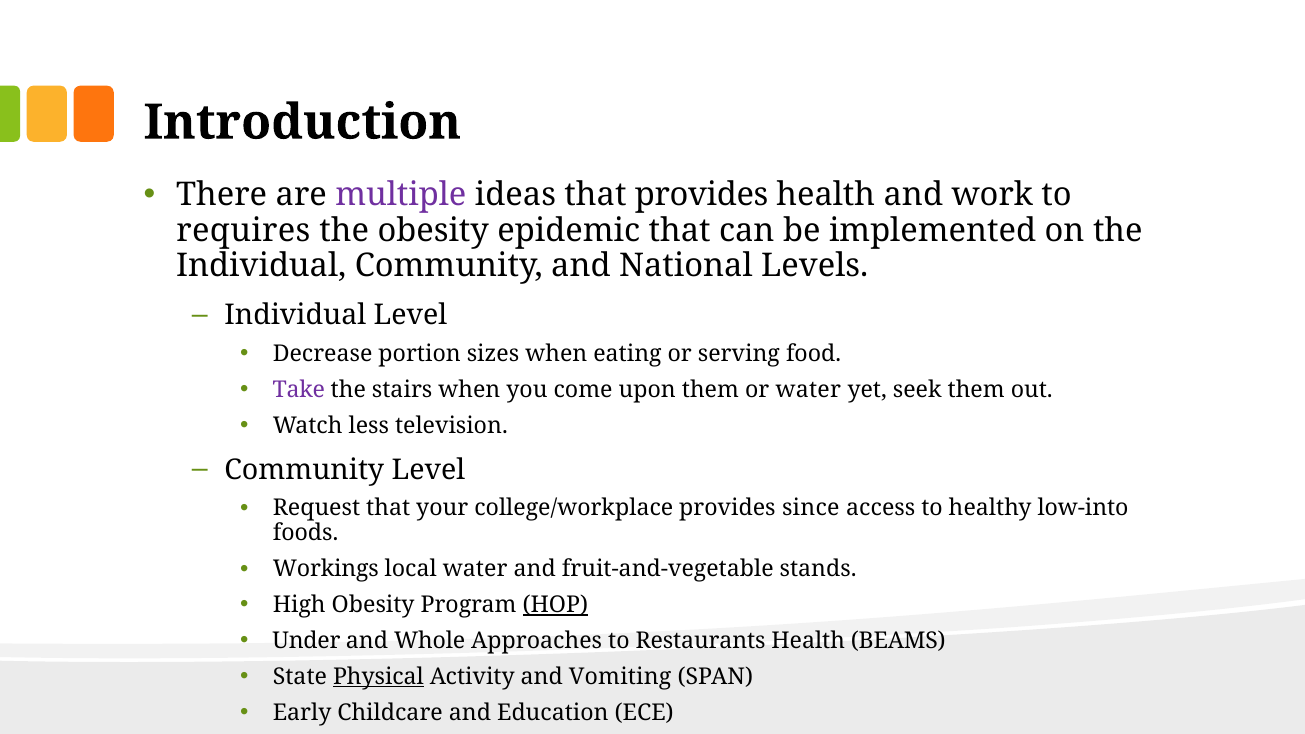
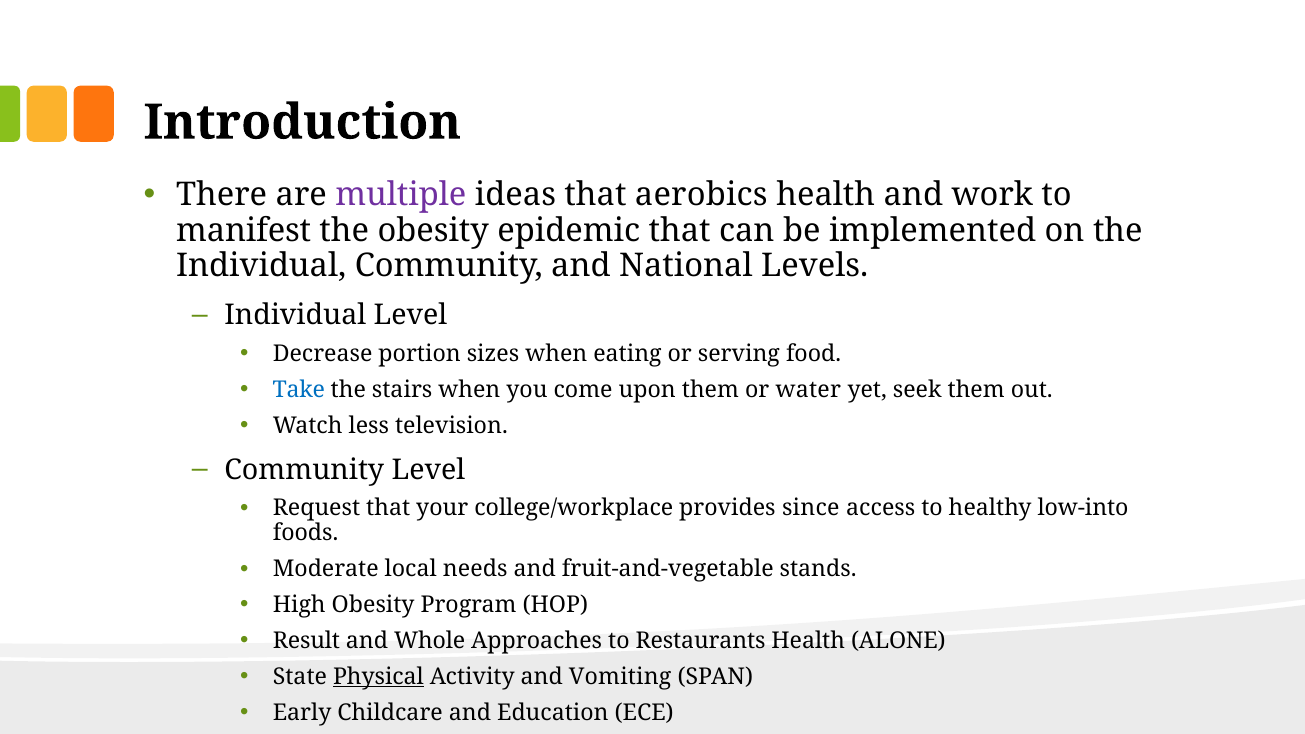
that provides: provides -> aerobics (701, 195)
requires: requires -> manifest (244, 231)
Take colour: purple -> blue (299, 390)
Workings: Workings -> Moderate (326, 569)
local water: water -> needs (475, 569)
HOP underline: present -> none (555, 605)
Under: Under -> Result (306, 641)
BEAMS: BEAMS -> ALONE (898, 641)
